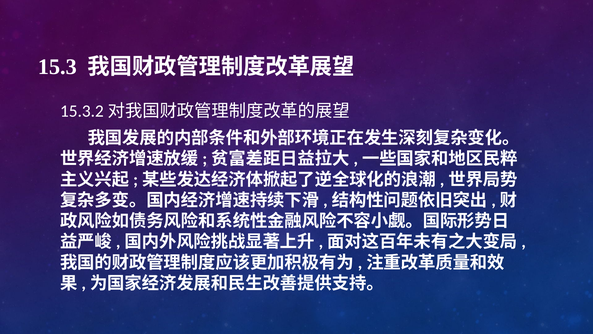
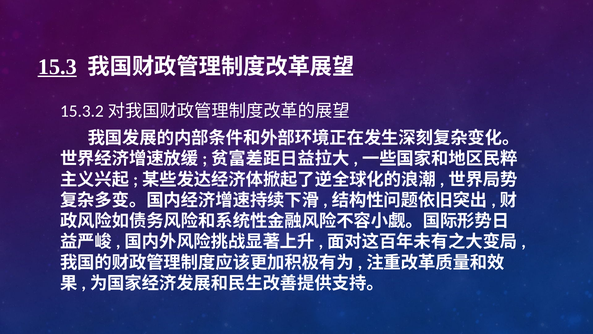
15.3 underline: none -> present (57, 67)
